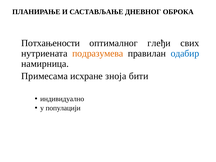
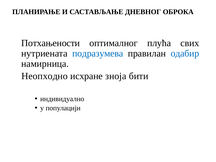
глеђи: глеђи -> плућа (159, 43)
подразумева colour: orange -> blue (98, 53)
Примесама: Примесама -> Неопходно (45, 76)
